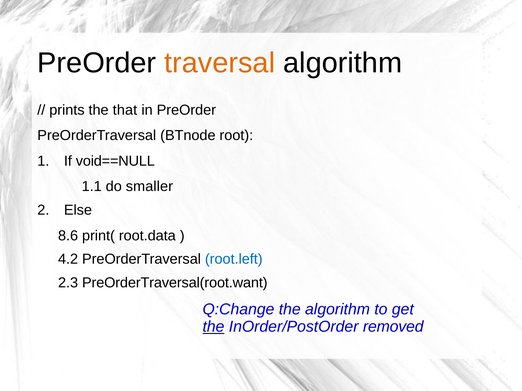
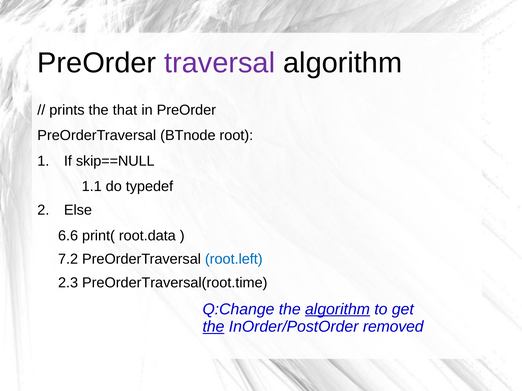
traversal colour: orange -> purple (220, 63)
void==NULL: void==NULL -> skip==NULL (115, 161)
smaller: smaller -> typedef (149, 187)
8.6: 8.6 -> 6.6 (68, 236)
4.2: 4.2 -> 7.2 (68, 260)
PreOrderTraversal(root.want: PreOrderTraversal(root.want -> PreOrderTraversal(root.time (175, 283)
algorithm underline: none -> present (338, 310)
